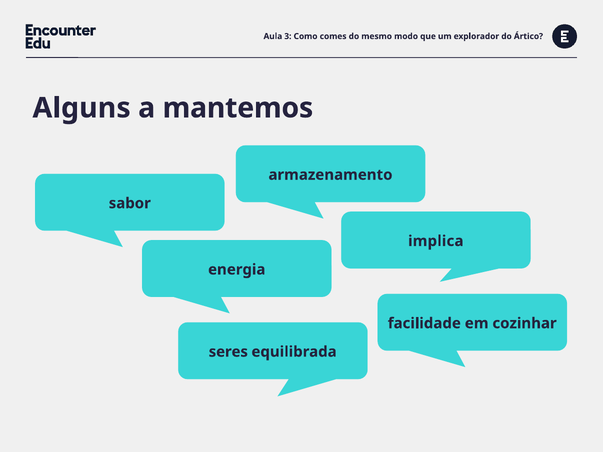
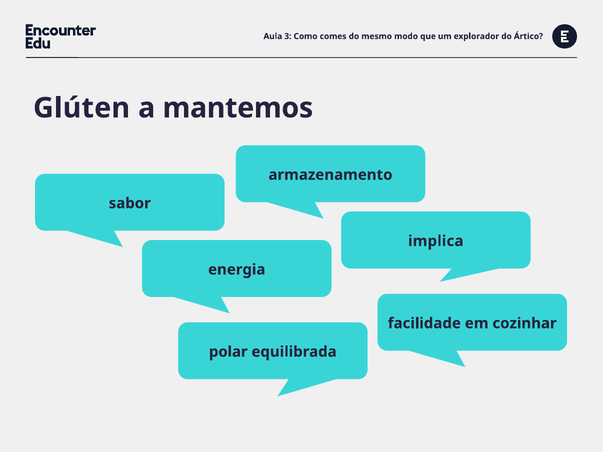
Alguns: Alguns -> Glúten (82, 108)
seres: seres -> polar (228, 352)
